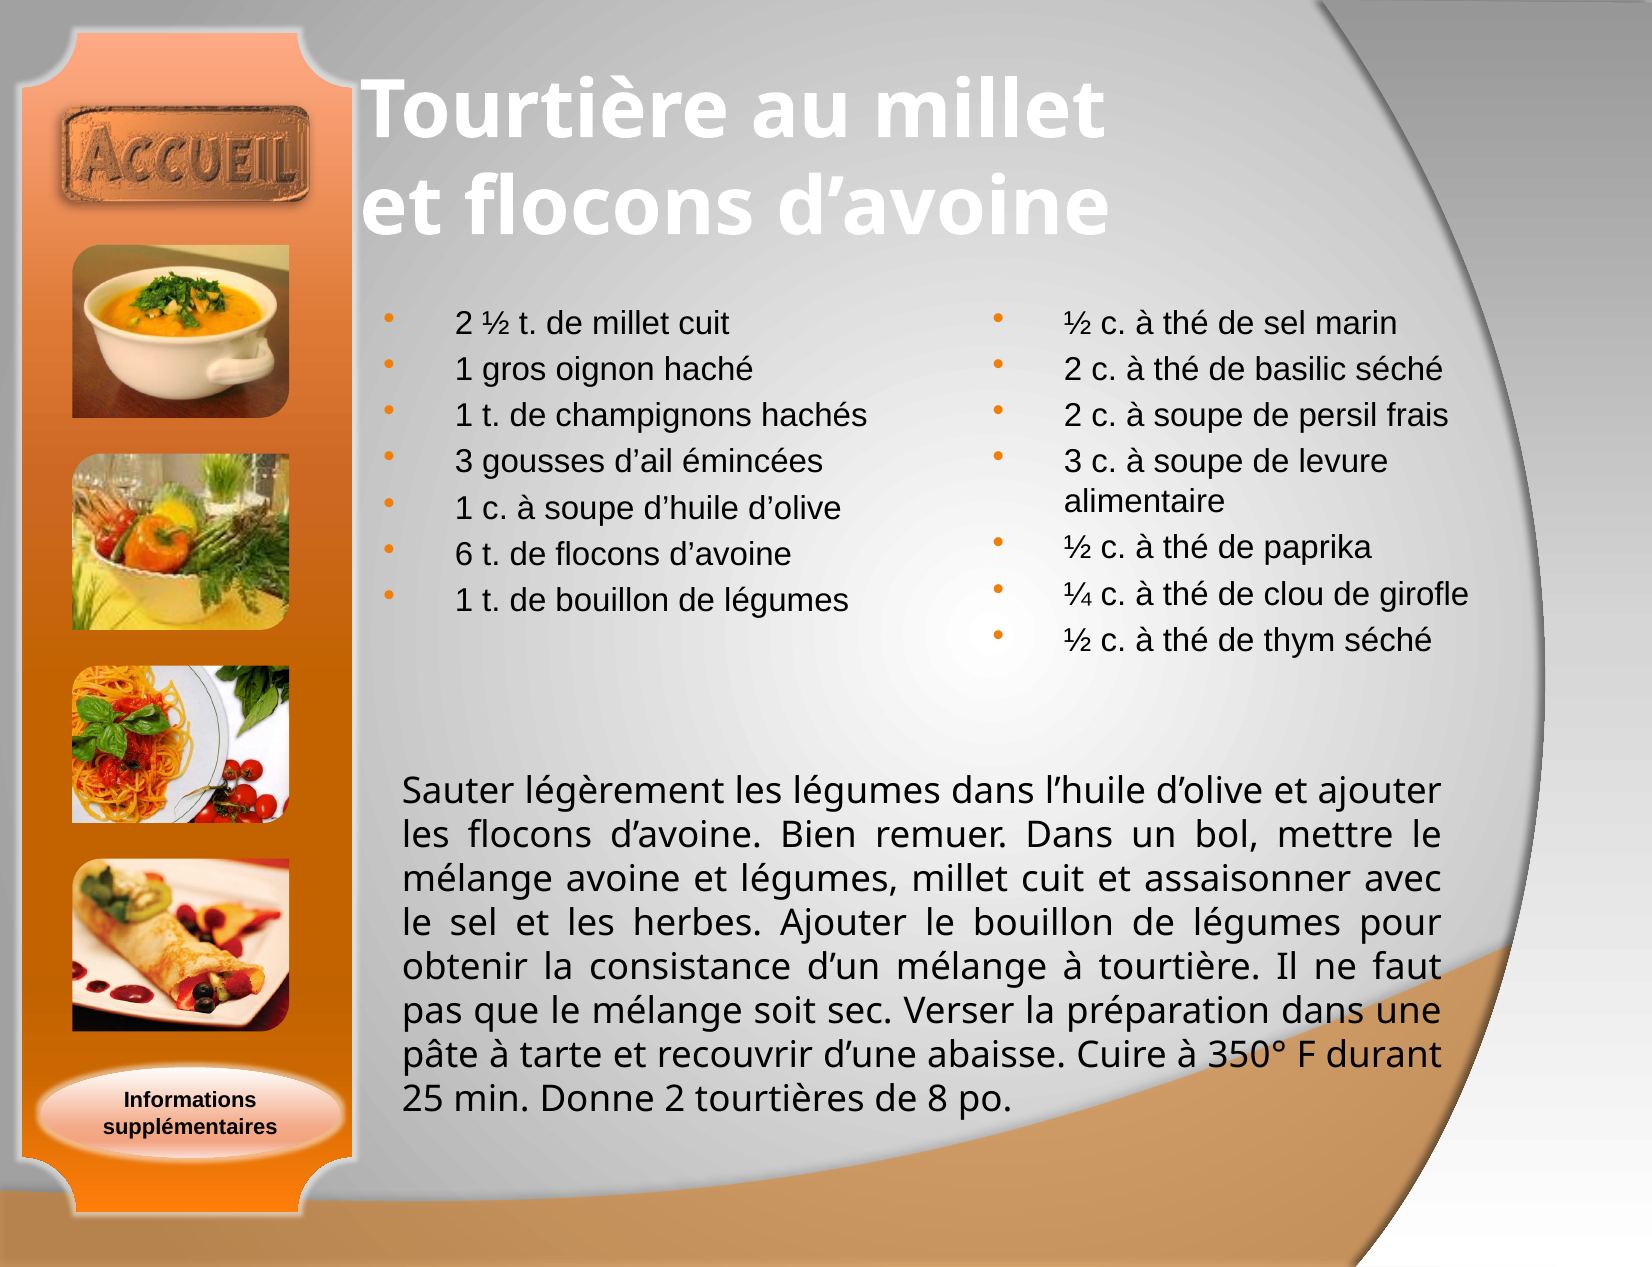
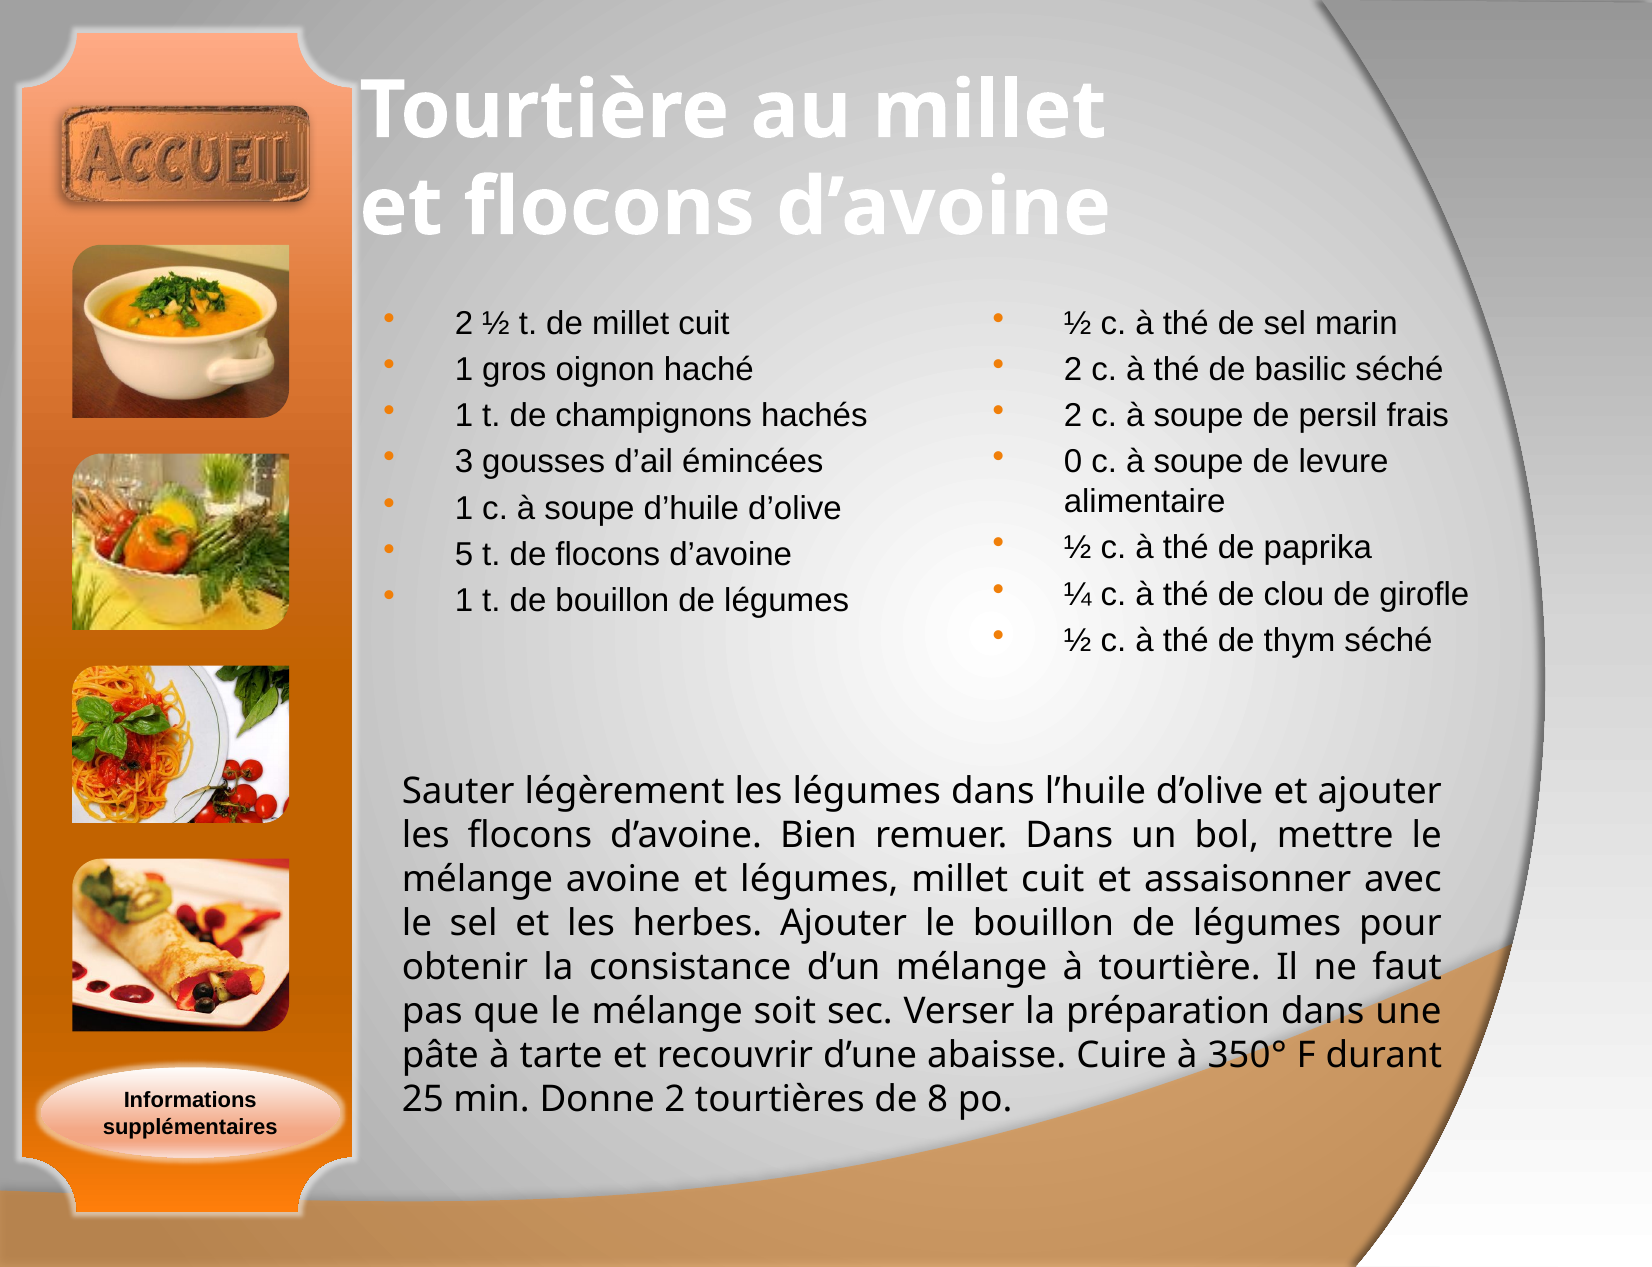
3: 3 -> 0 (1073, 462)
6: 6 -> 5 (464, 554)
